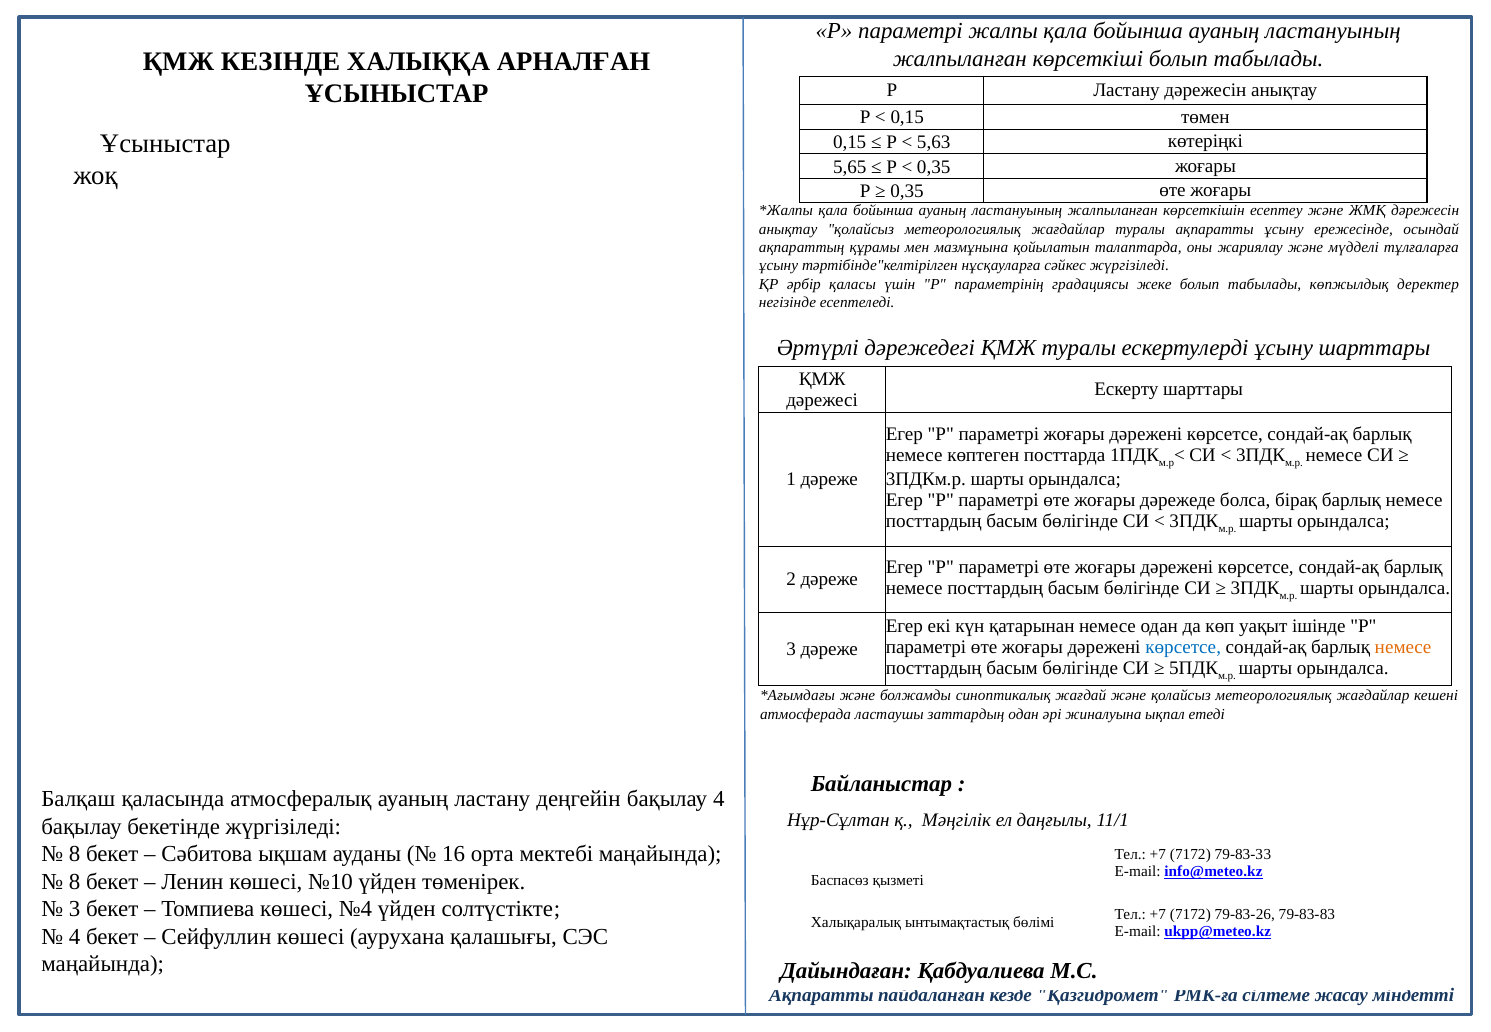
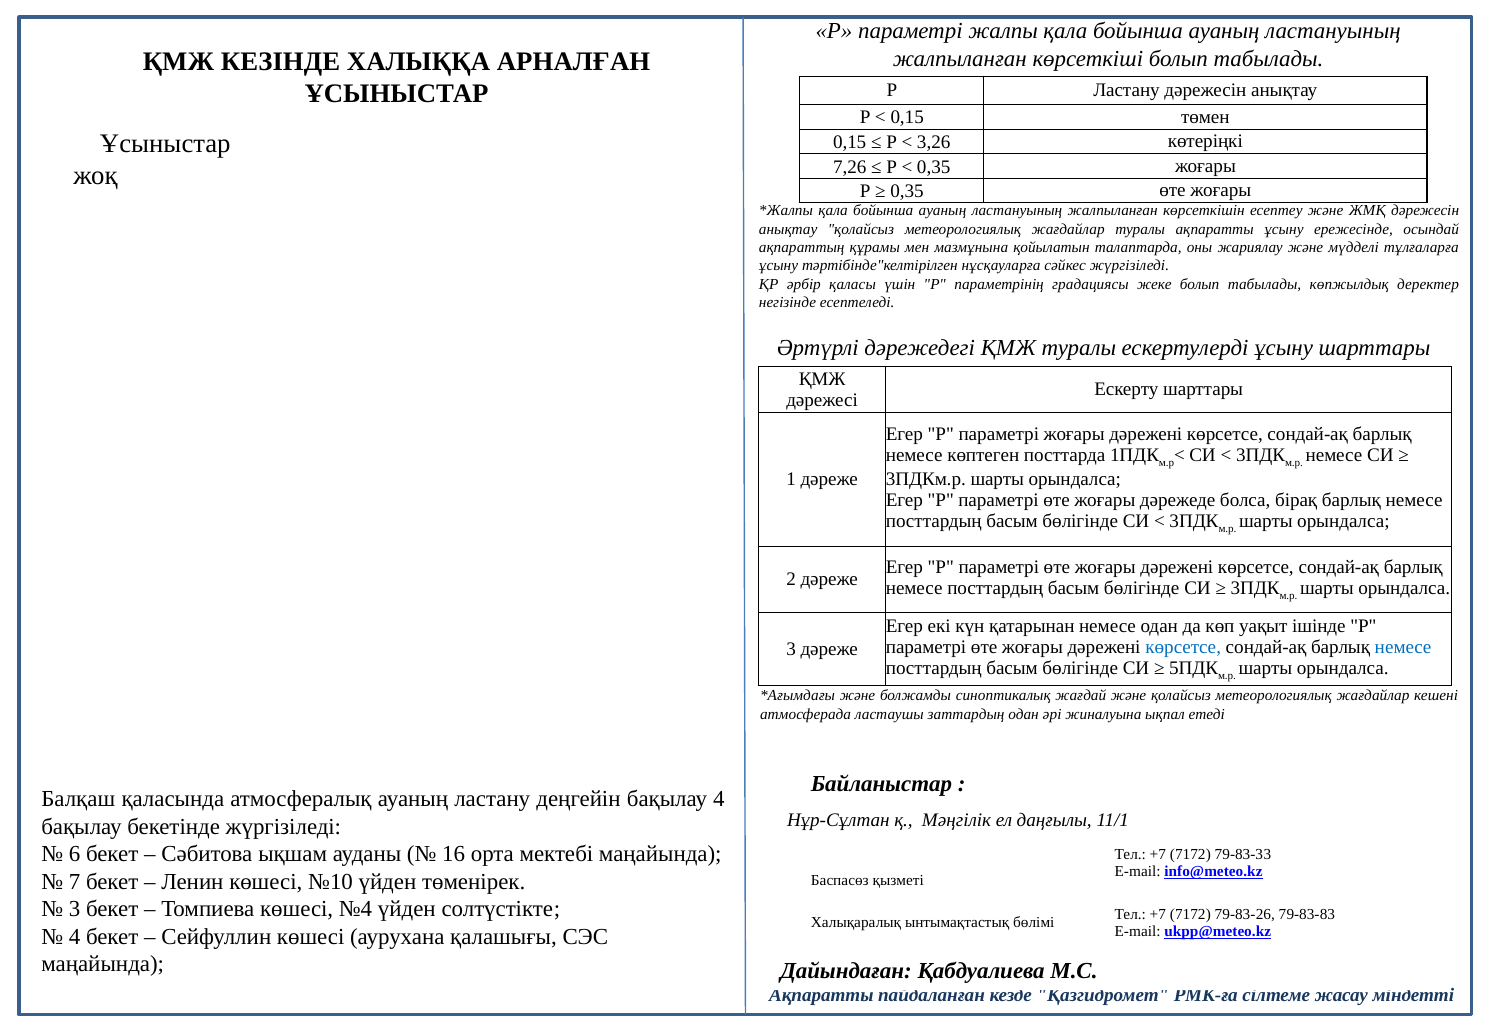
5,63: 5,63 -> 3,26 (934, 142)
5,65: 5,65 -> 7,26 (850, 167)
немесе colour: orange -> blue (1403, 648)
8: 8 -> 6 (75, 854)
8: 8 -> 7 (75, 882)
